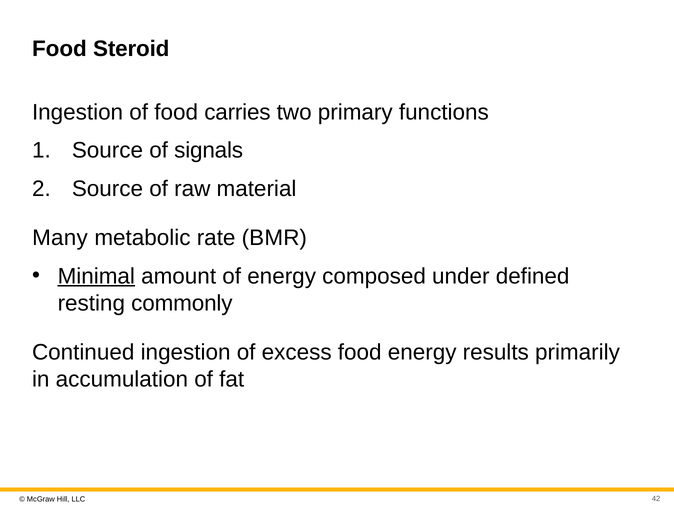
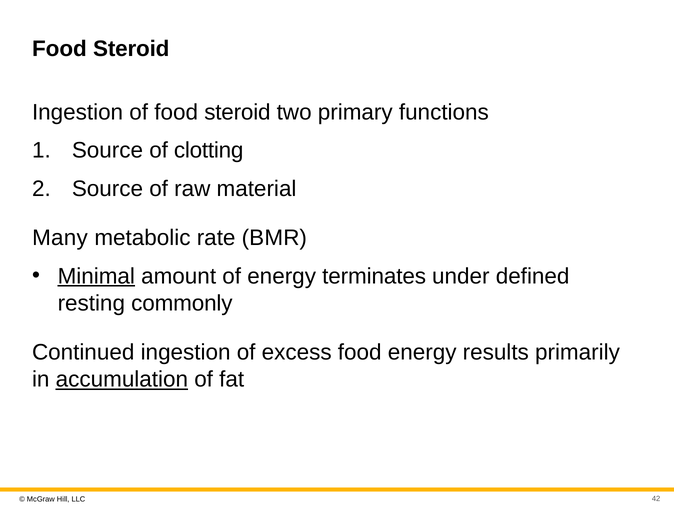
of food carries: carries -> steroid (237, 113)
signals: signals -> clotting (209, 151)
composed: composed -> terminates (374, 276)
accumulation underline: none -> present (122, 380)
